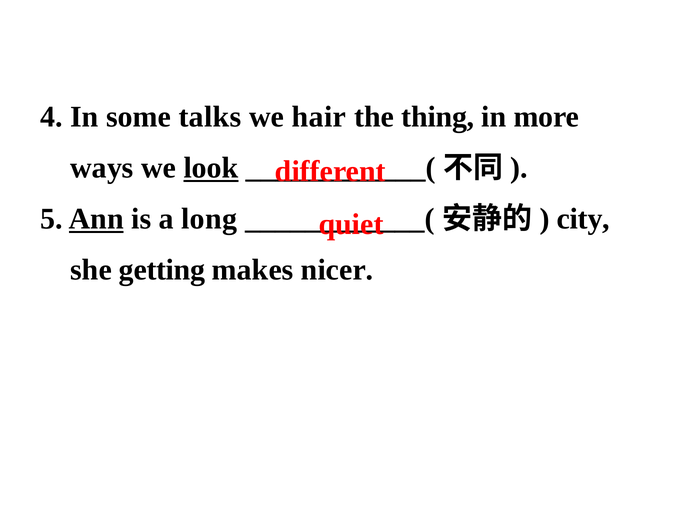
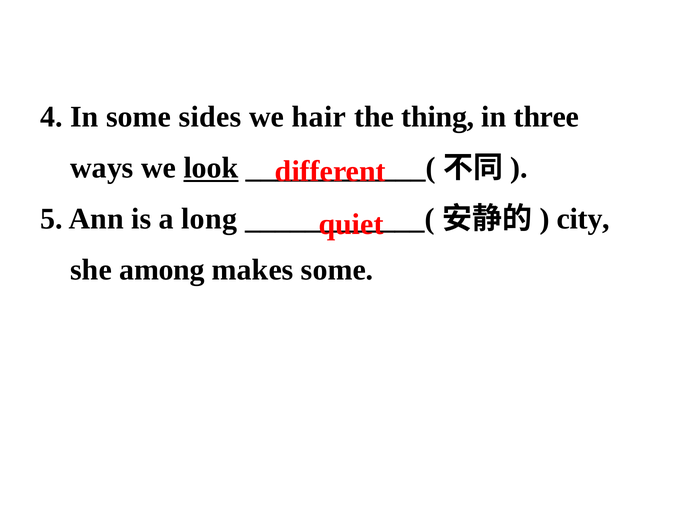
talks: talks -> sides (210, 117)
more: more -> three (546, 117)
Ann underline: present -> none (96, 219)
getting: getting -> among (162, 270)
makes nicer: nicer -> some (337, 270)
